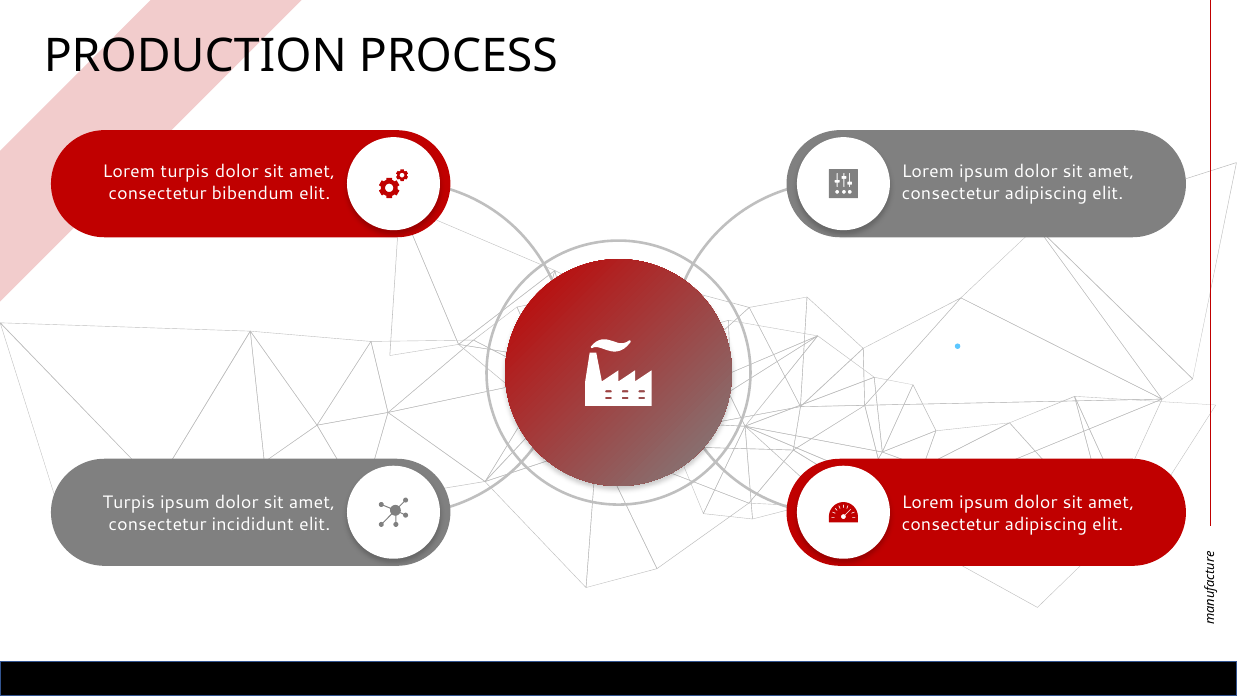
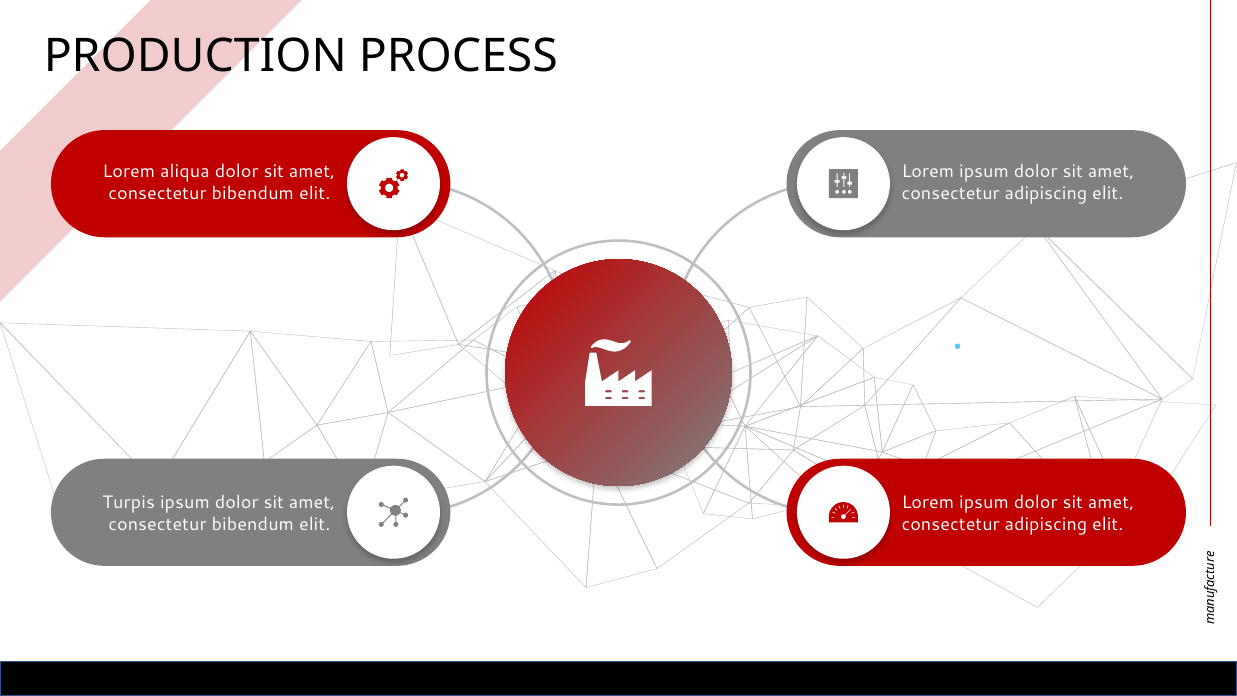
Lorem turpis: turpis -> aliqua (185, 172)
incididunt: incididunt -> bibendum (253, 524)
